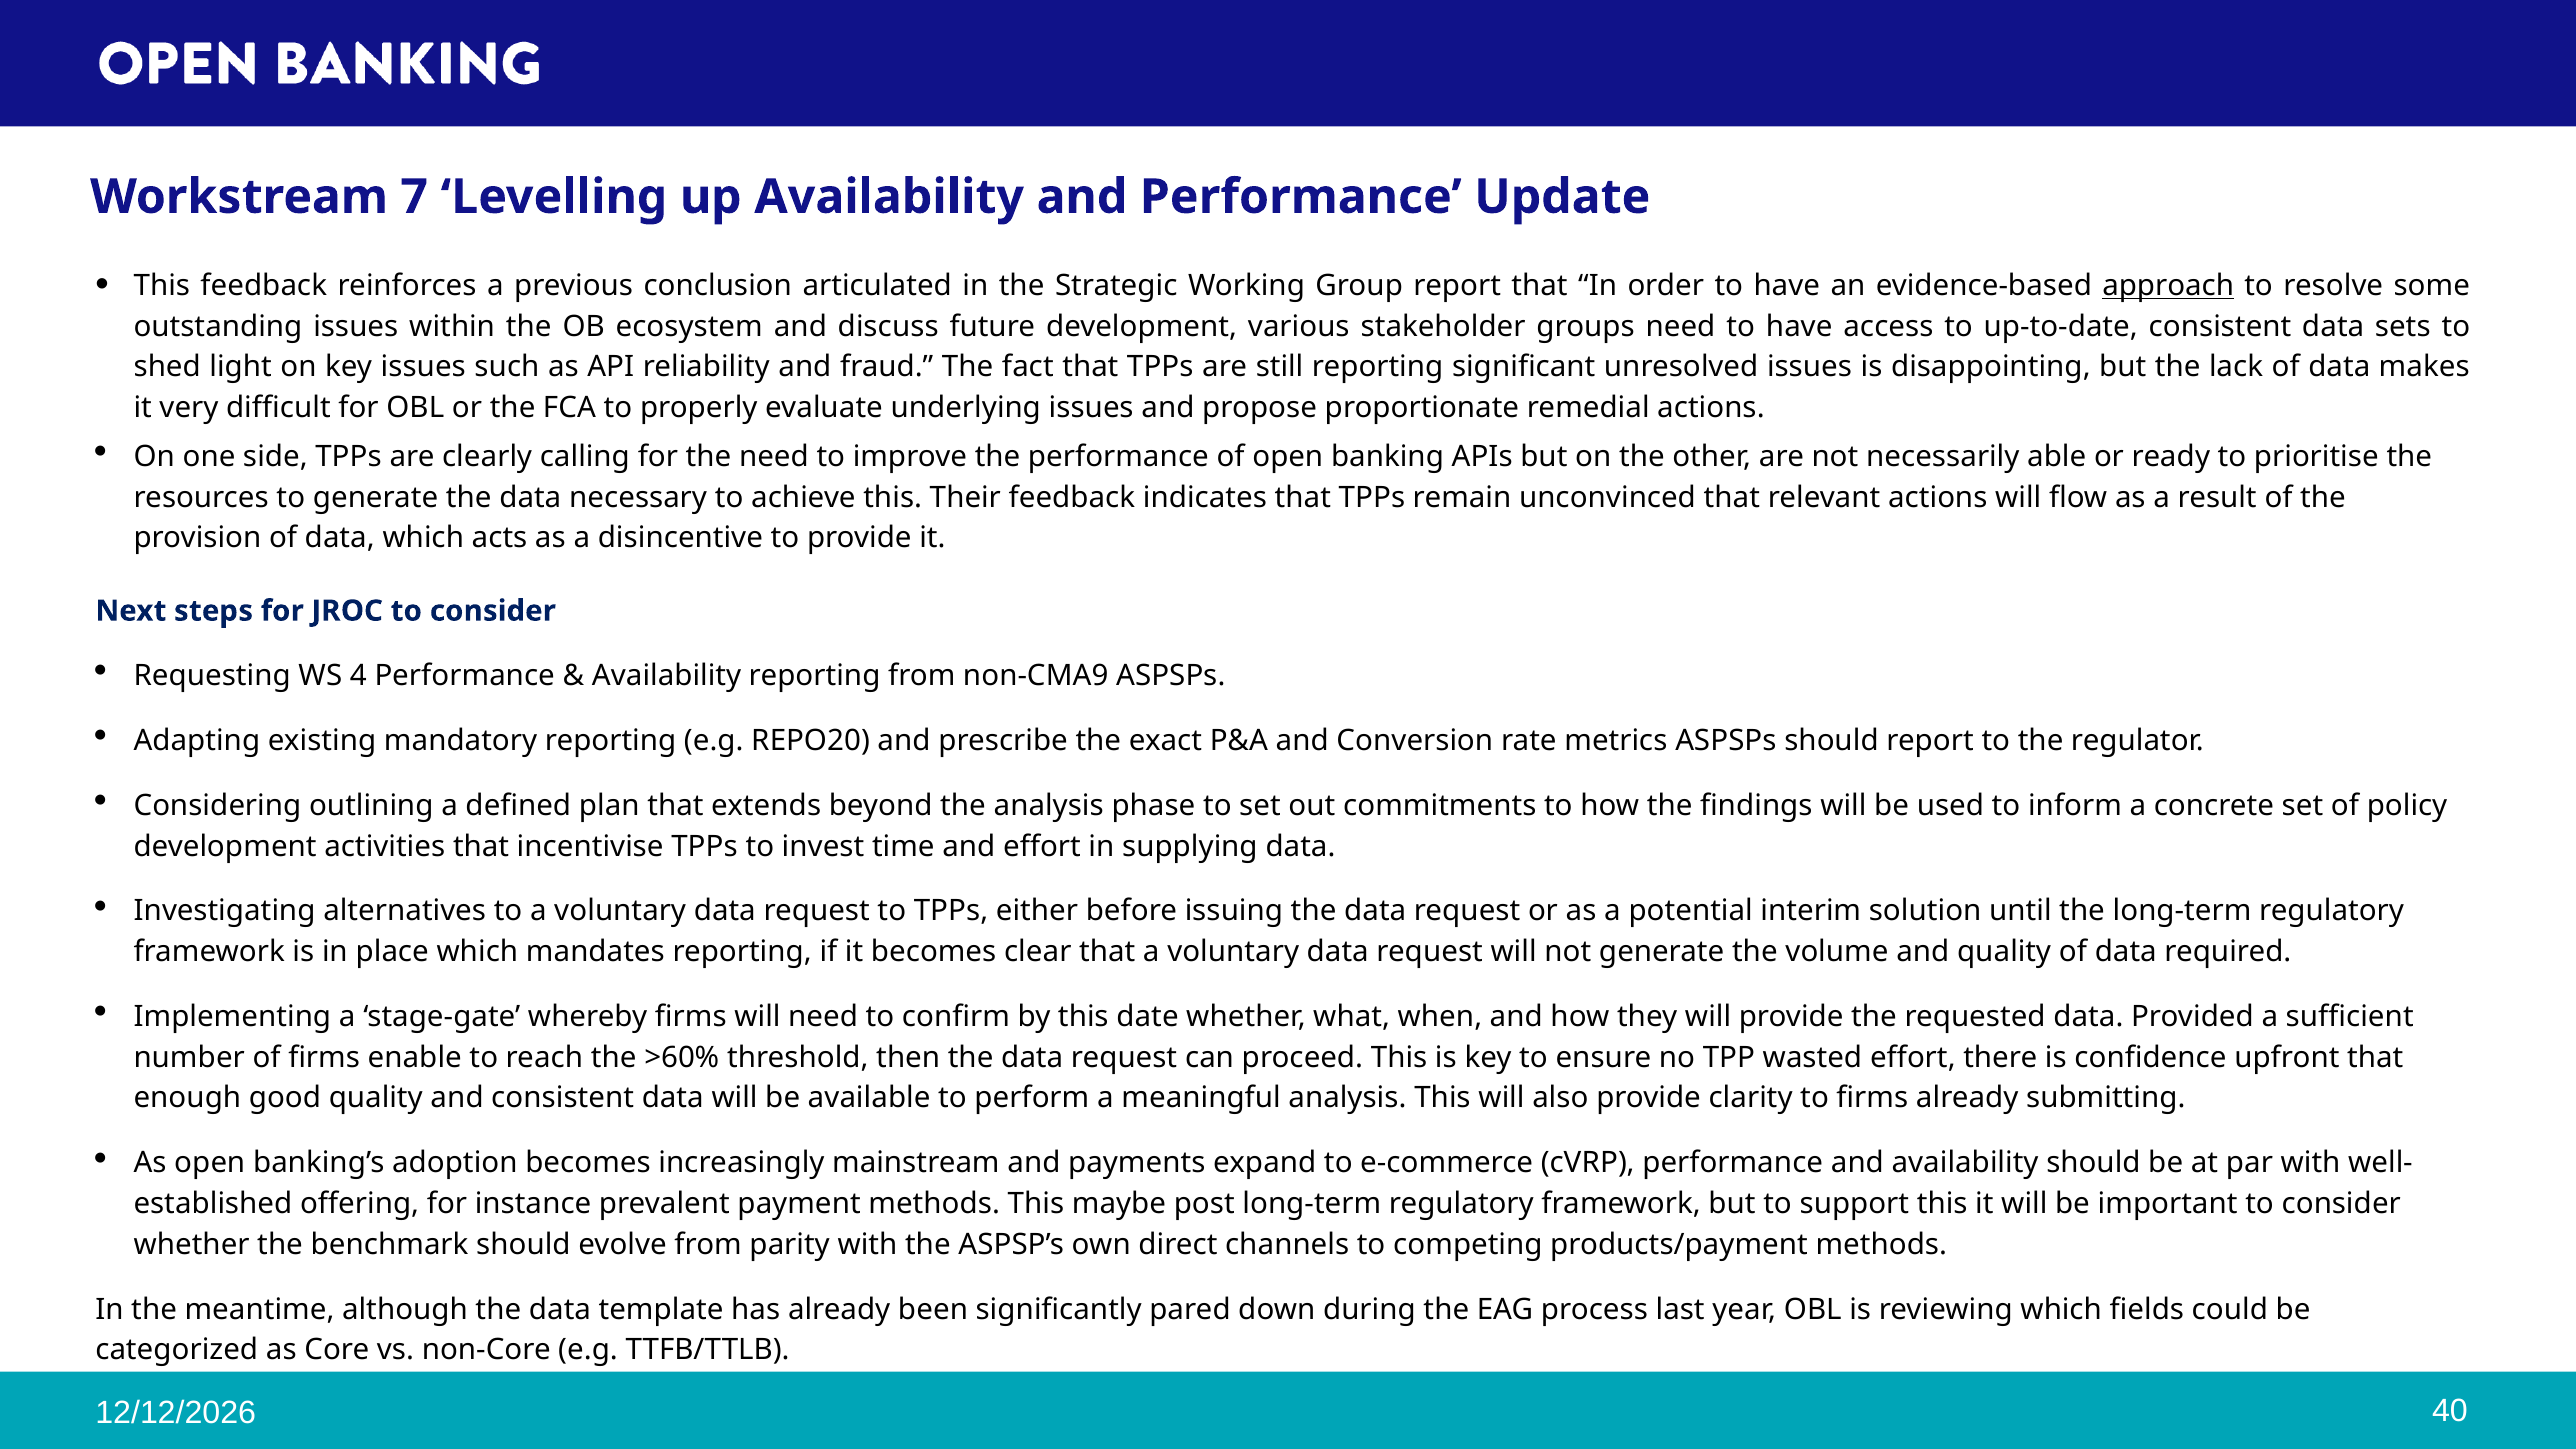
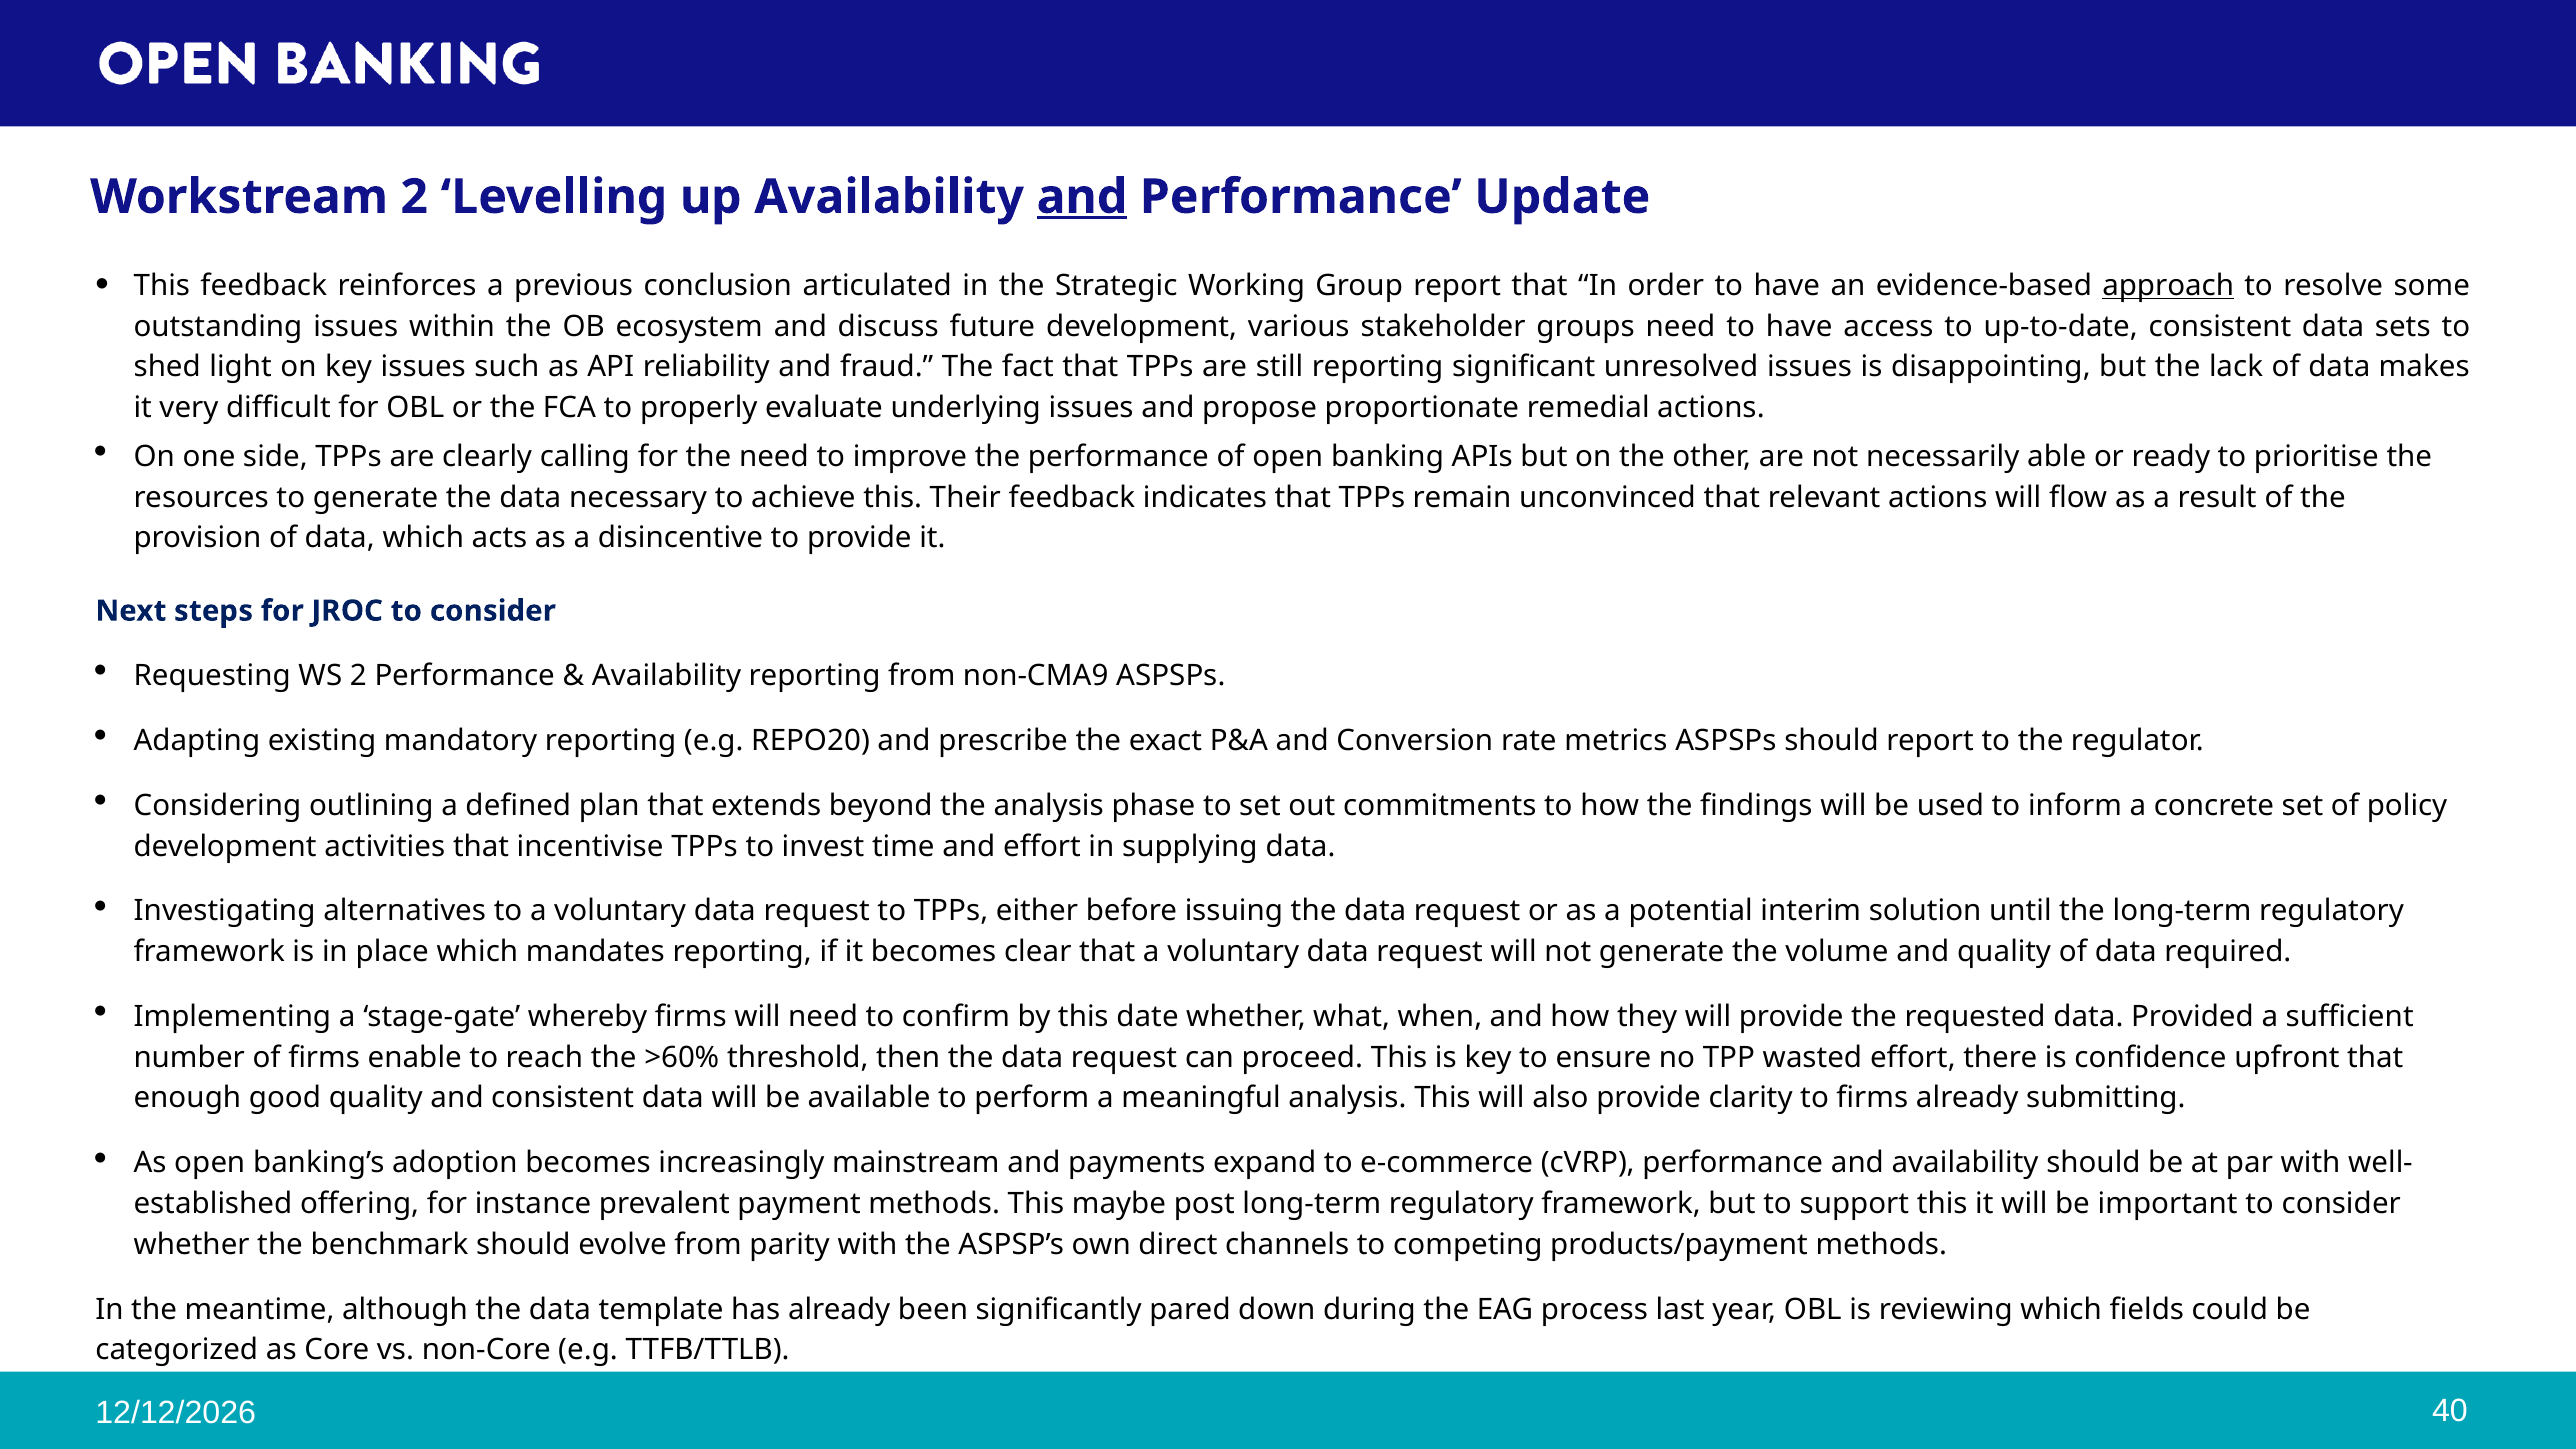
Workstream 7: 7 -> 2 (414, 197)
and underline: none -> present (1082, 197)
WS 4: 4 -> 2 (358, 676)
